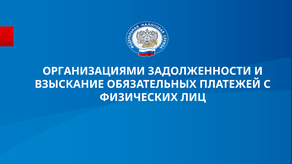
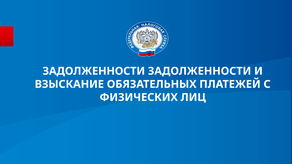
ОРГАНИЗАЦИЯМИ: ОРГАНИЗАЦИЯМИ -> ЗАДОЛЖЕННОСТИ (94, 71)
